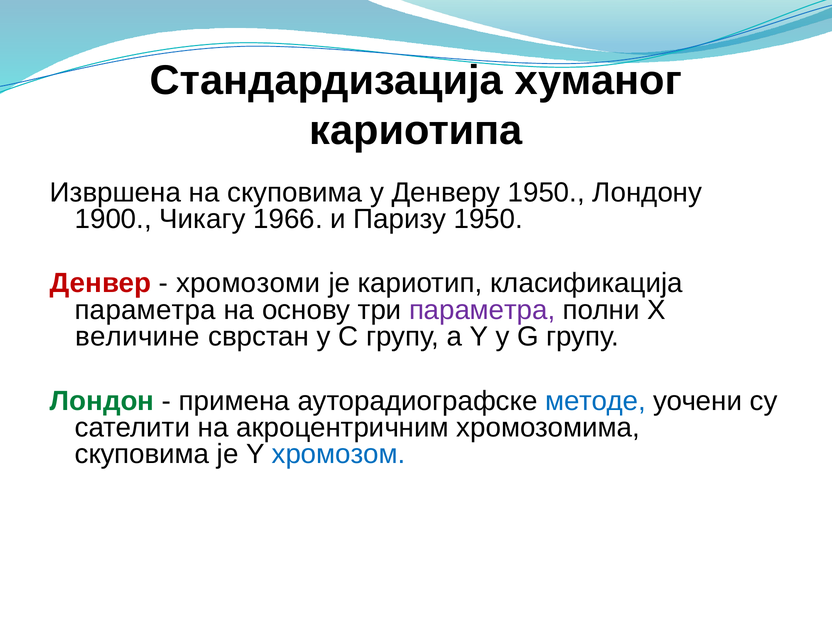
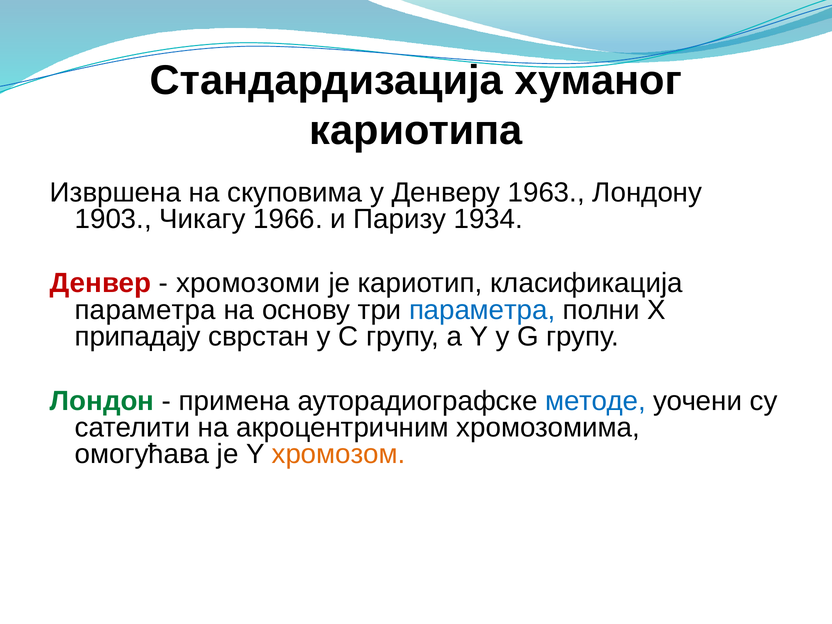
Денверу 1950: 1950 -> 1963 (546, 192)
1900: 1900 -> 1903 (113, 219)
Паризу 1950: 1950 -> 1934 (488, 219)
параметра colour: purple -> blue (482, 310)
величине: величине -> припадају (138, 337)
скуповима: скуповима -> омогућава (142, 454)
хромозом colour: blue -> orange (339, 454)
